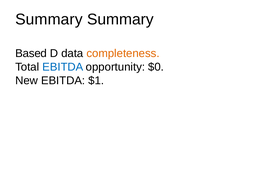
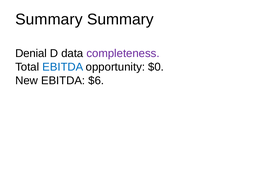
Based: Based -> Denial (31, 53)
completeness colour: orange -> purple (123, 53)
$1: $1 -> $6 (96, 81)
